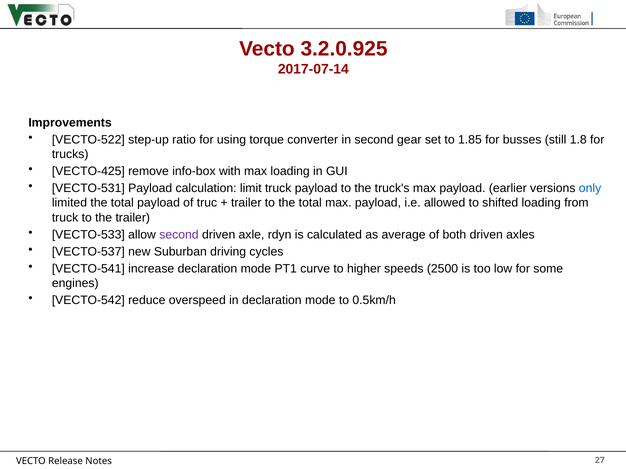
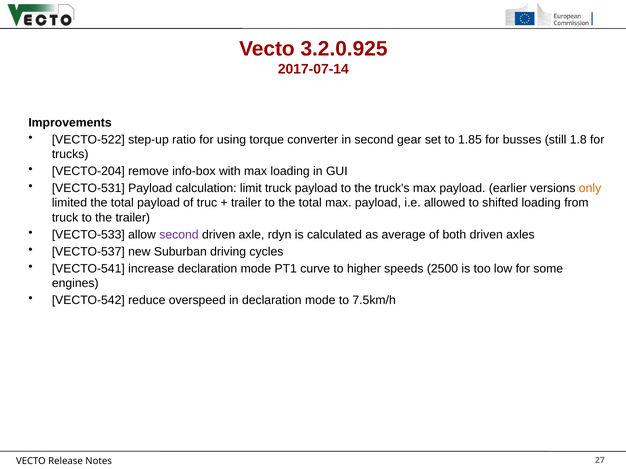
VECTO-425: VECTO-425 -> VECTO-204 (88, 172)
only colour: blue -> orange (590, 189)
0.5km/h: 0.5km/h -> 7.5km/h (374, 301)
